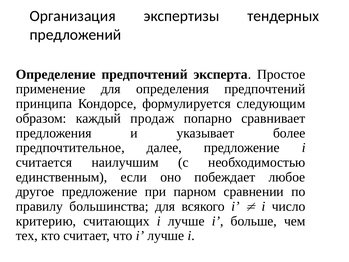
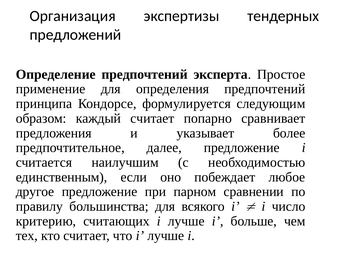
каждый продаж: продаж -> считает (152, 118)
